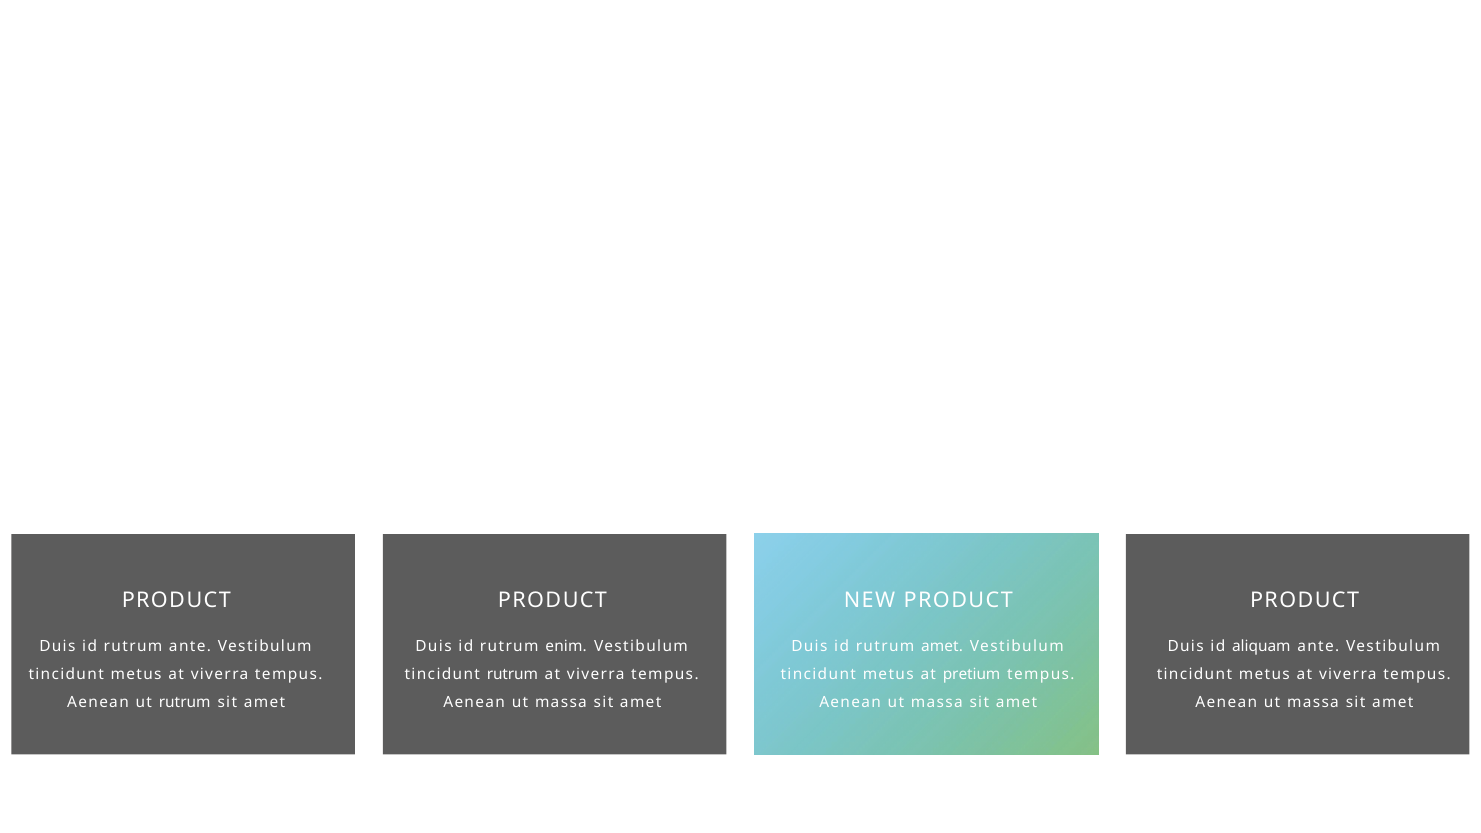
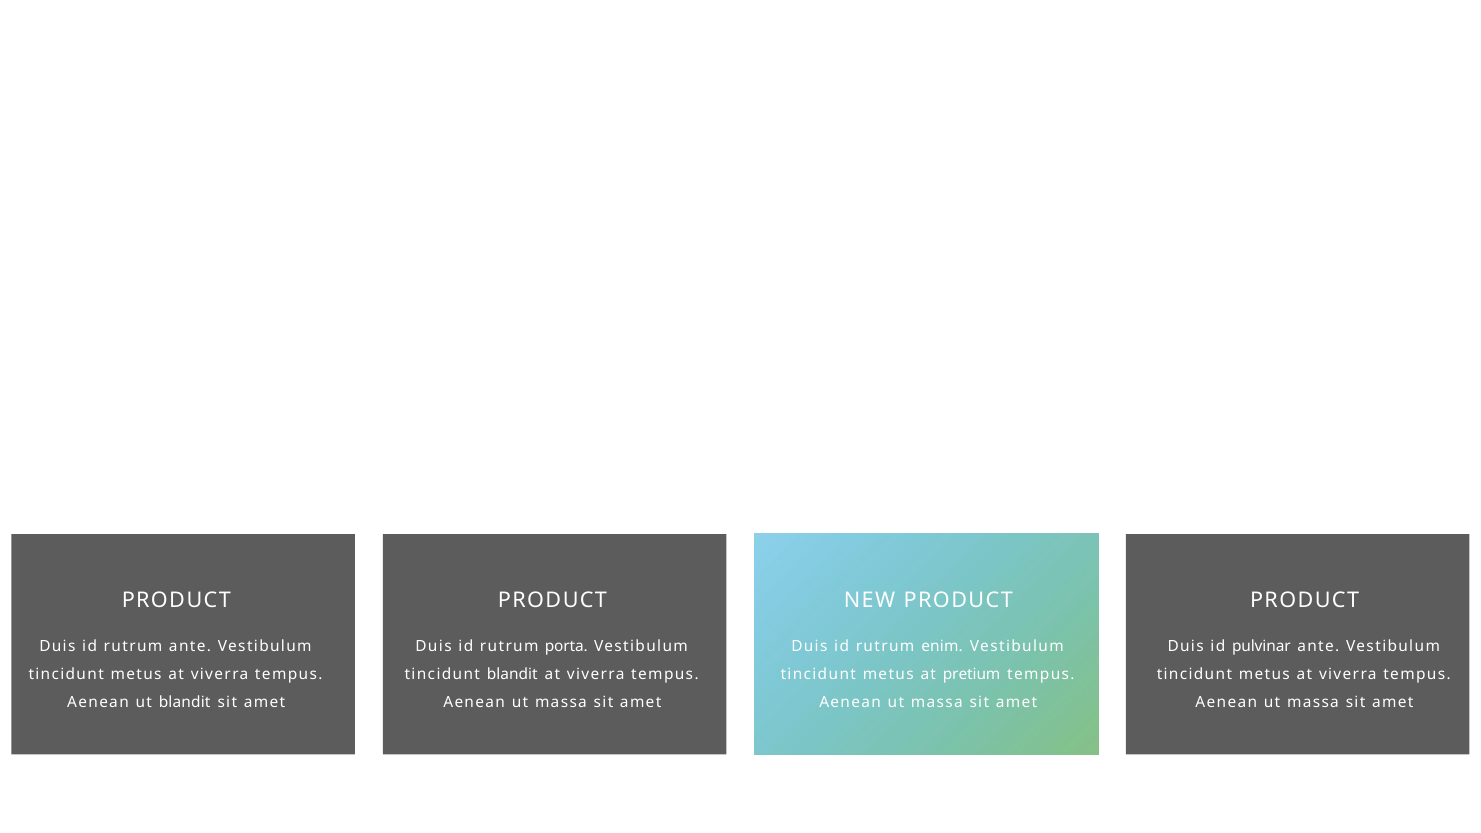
enim: enim -> porta (566, 647)
rutrum amet: amet -> enim (942, 647)
aliquam: aliquam -> pulvinar (1261, 647)
tincidunt rutrum: rutrum -> blandit (512, 674)
ut rutrum: rutrum -> blandit (185, 702)
